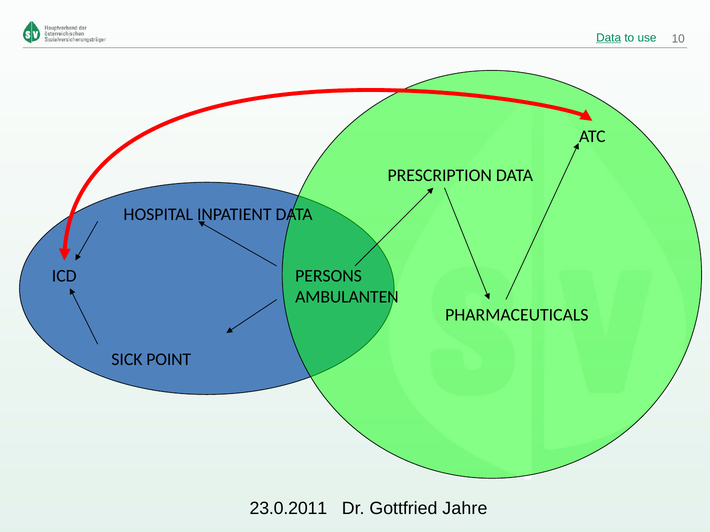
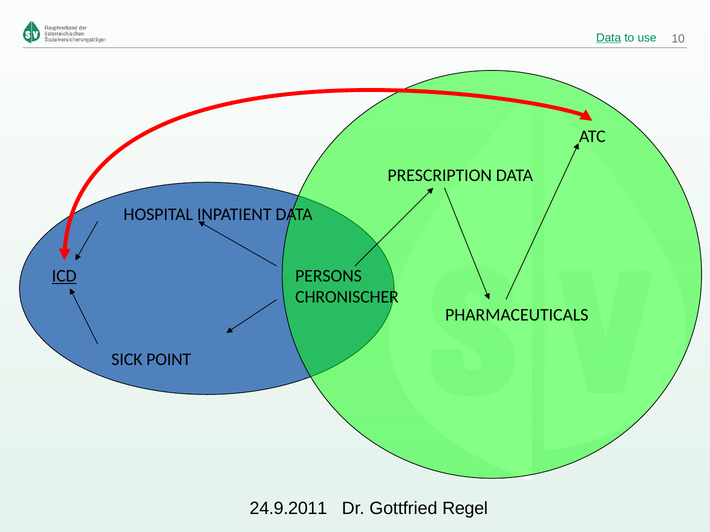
ICD underline: none -> present (64, 276)
AMBULANTEN: AMBULANTEN -> CHRONISCHER (347, 297)
23.0.2011: 23.0.2011 -> 24.9.2011 (288, 509)
Jahre: Jahre -> Regel (465, 509)
